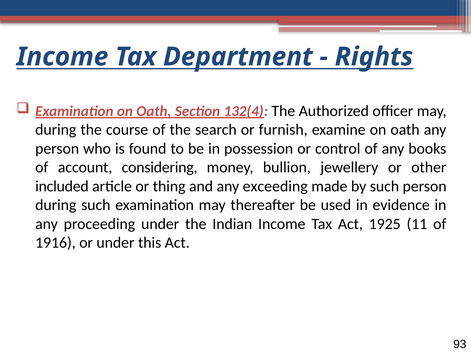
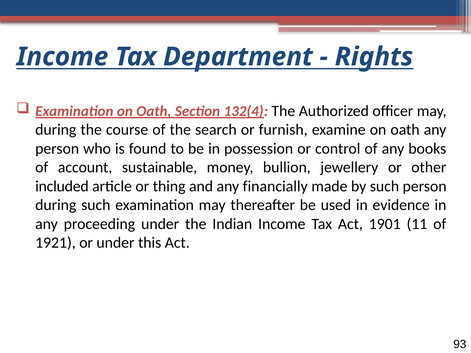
considering: considering -> sustainable (160, 167)
exceeding: exceeding -> financially (275, 186)
1925: 1925 -> 1901 (385, 224)
1916: 1916 -> 1921 (55, 243)
